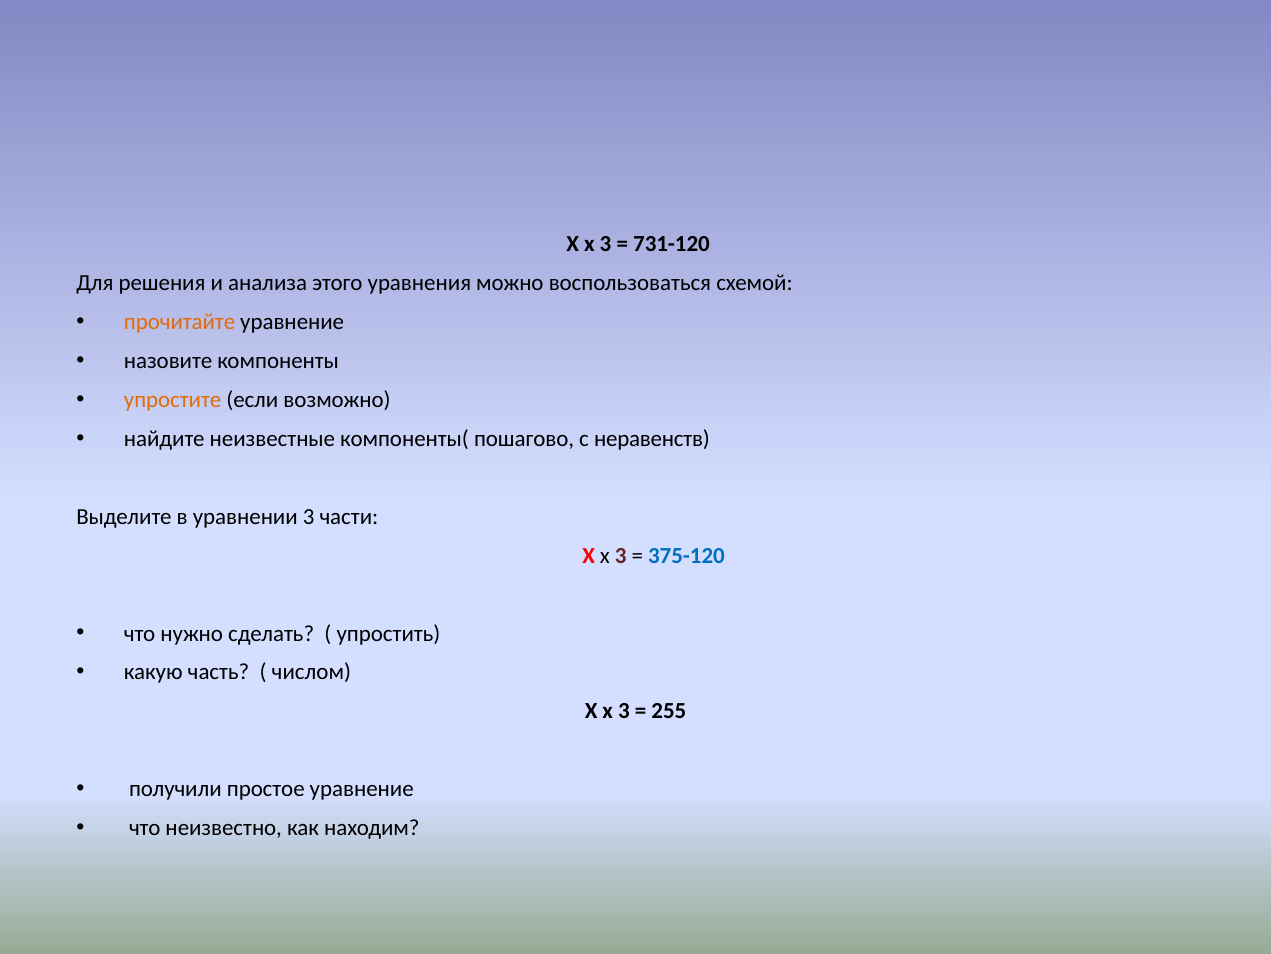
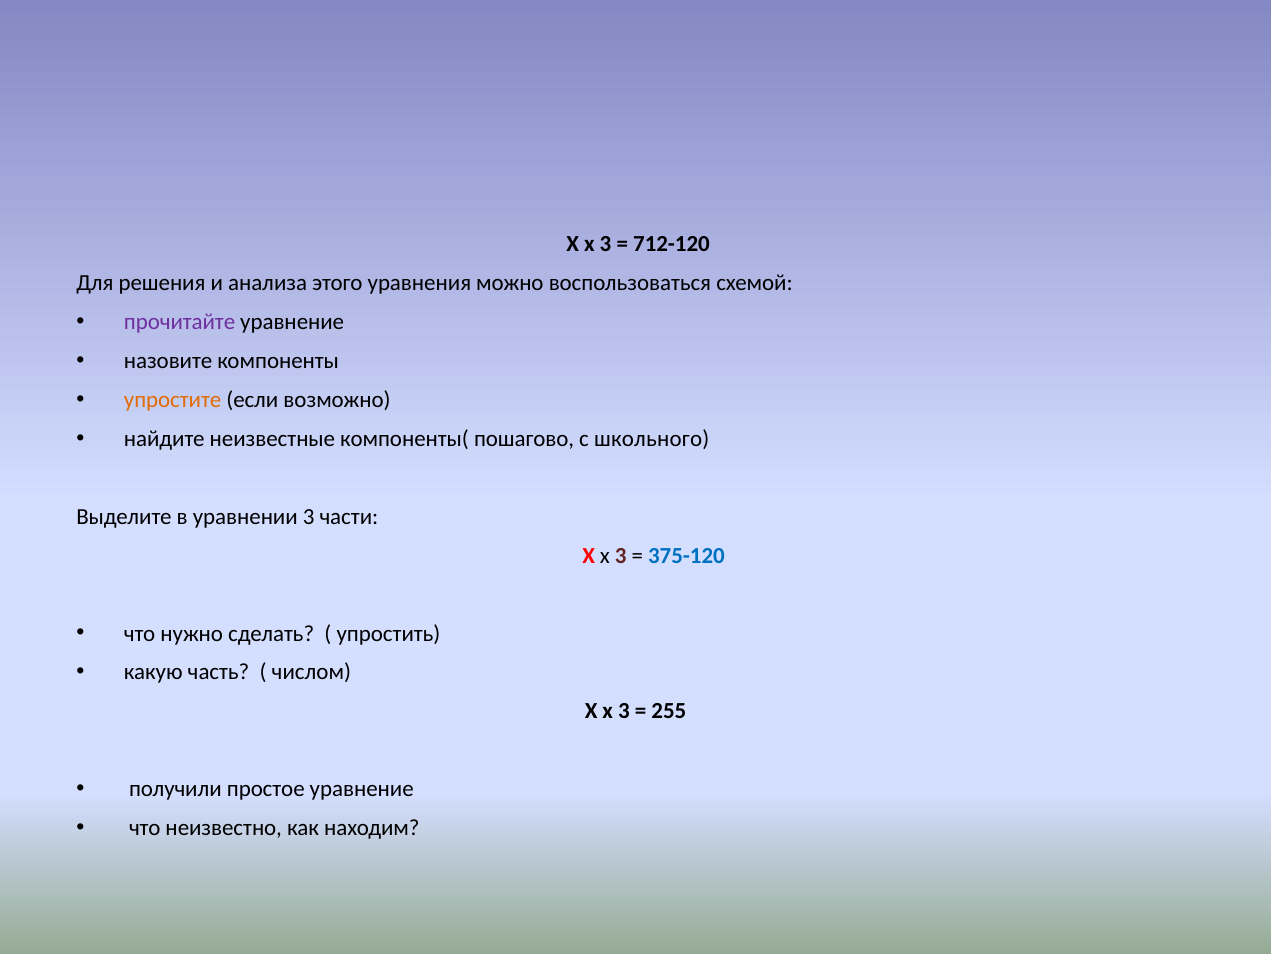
731-120: 731-120 -> 712-120 (671, 244)
прочитайте colour: orange -> purple (180, 322)
неравенств: неравенств -> школьного (652, 439)
